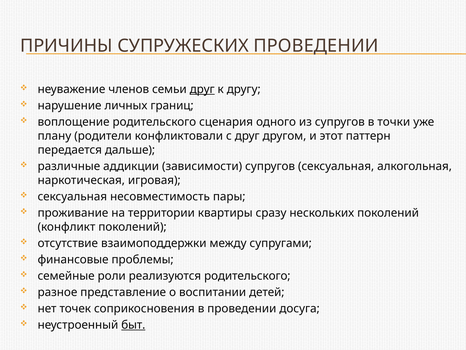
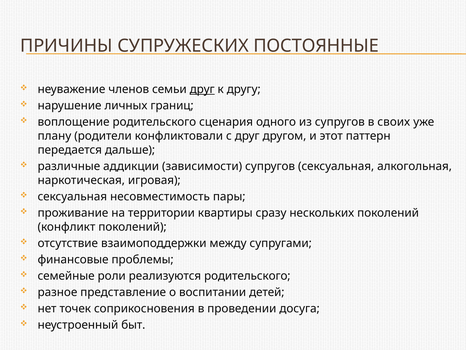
СУПРУЖЕСКИХ ПРОВЕДЕНИИ: ПРОВЕДЕНИИ -> ПОСТОЯННЫЕ (316, 46)
точки: точки -> своих (394, 122)
быт underline: present -> none (133, 325)
